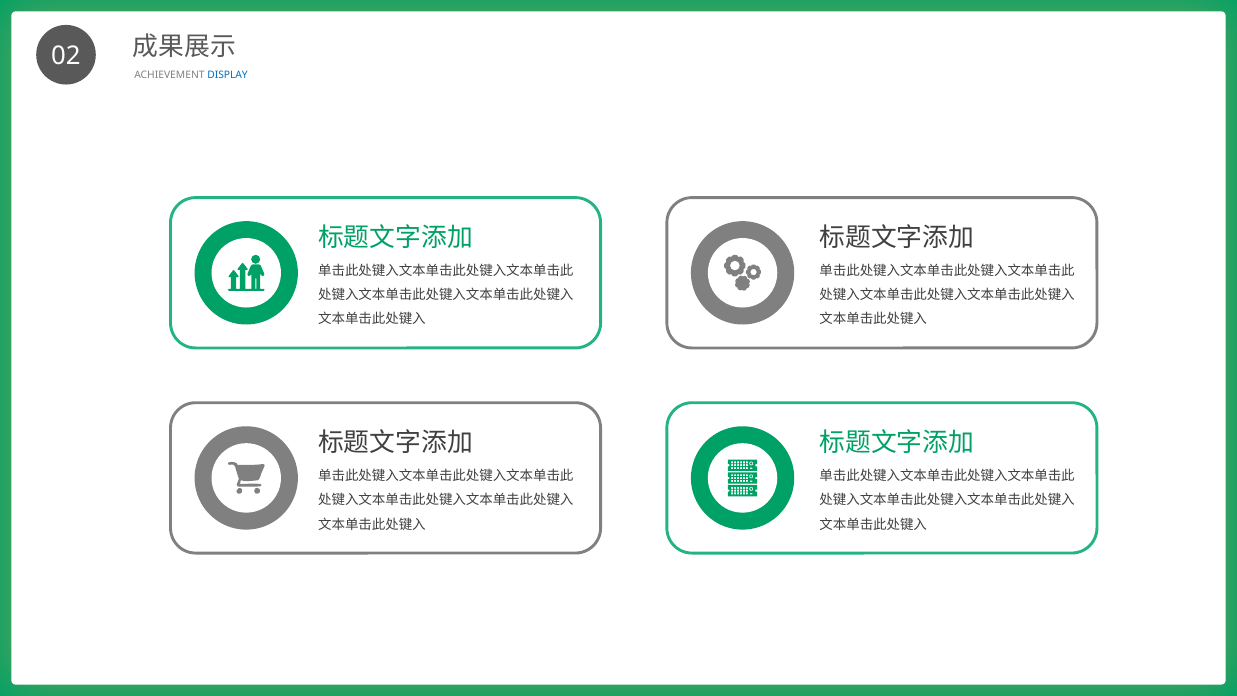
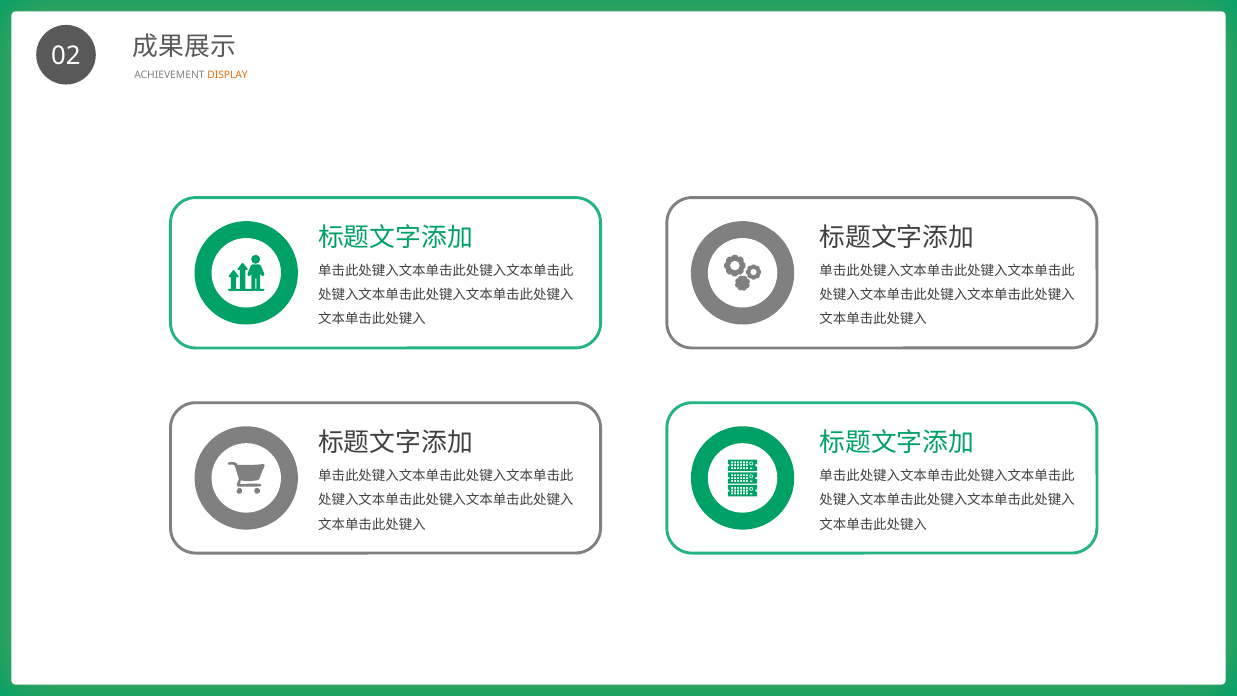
DISPLAY colour: blue -> orange (228, 75)
